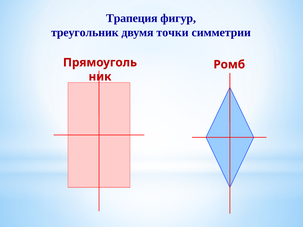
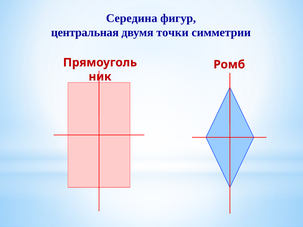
Трапеция: Трапеция -> Середина (132, 18)
треугольник: треугольник -> центральная (85, 32)
